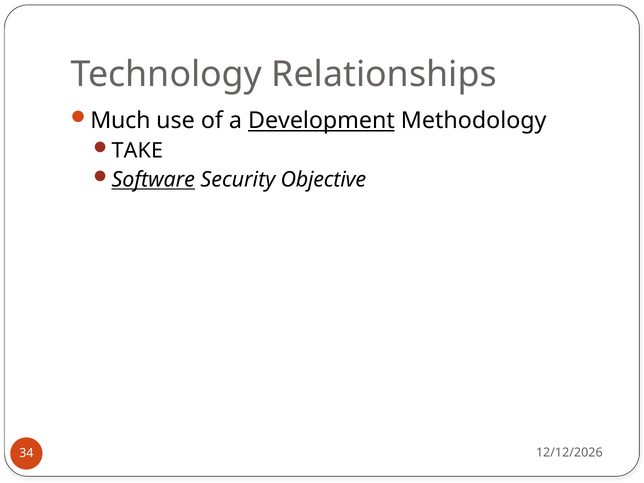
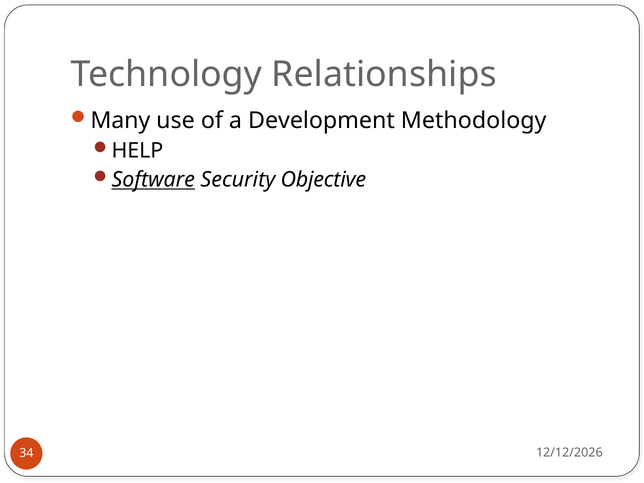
Much: Much -> Many (120, 121)
Development underline: present -> none (321, 121)
TAKE: TAKE -> HELP (137, 151)
